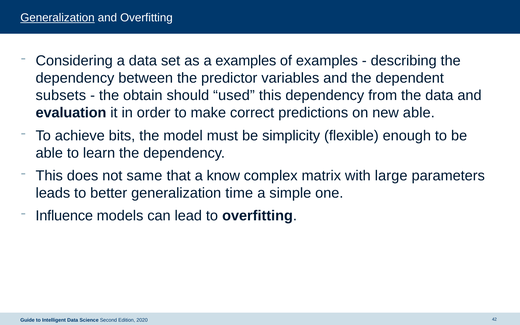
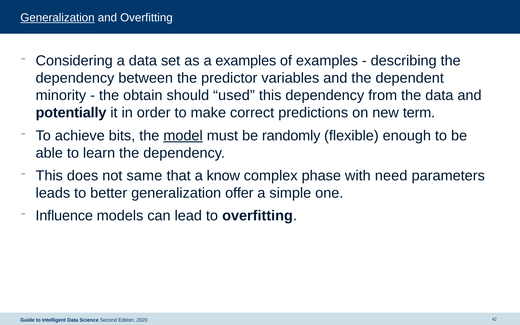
subsets: subsets -> minority (61, 96)
evaluation: evaluation -> potentially (71, 113)
new able: able -> term (419, 113)
model underline: none -> present (183, 136)
simplicity: simplicity -> randomly (291, 136)
matrix: matrix -> phase (321, 176)
large: large -> need (391, 176)
time: time -> offer (239, 193)
